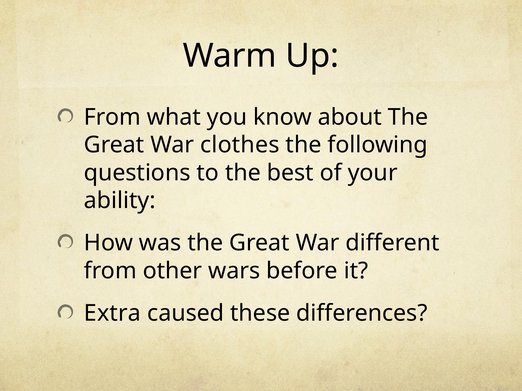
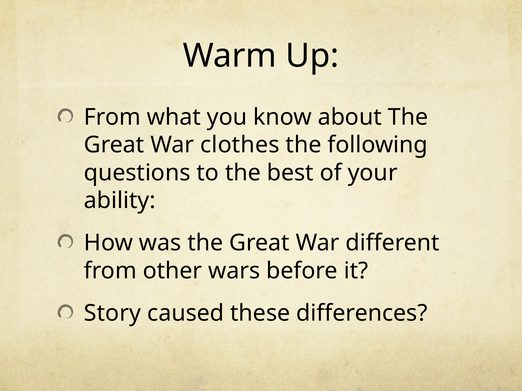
Extra: Extra -> Story (112, 313)
